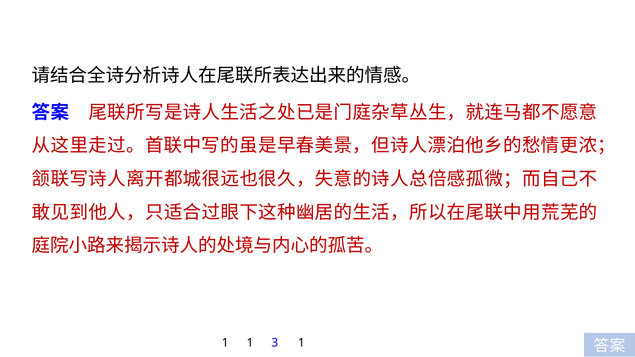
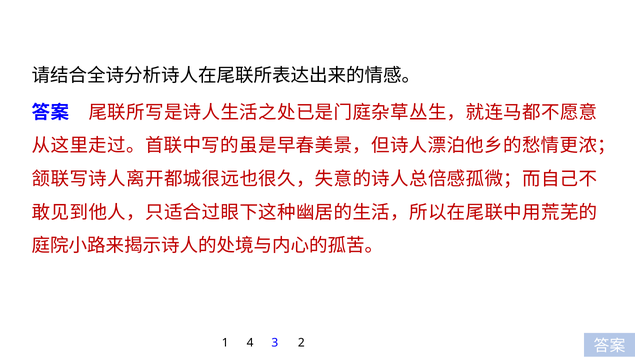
1 1: 1 -> 4 (250, 343)
3 1: 1 -> 2 (301, 343)
